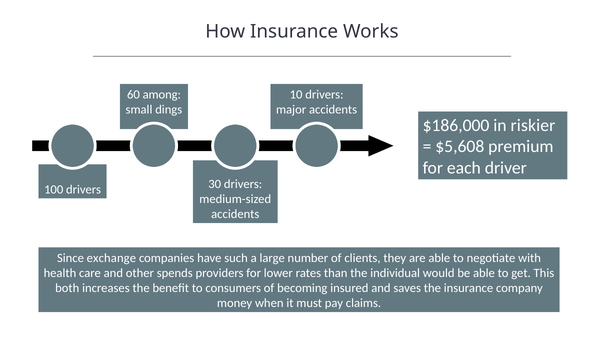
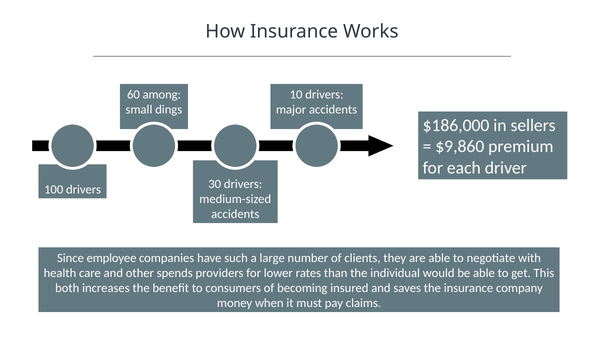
riskier: riskier -> sellers (533, 126)
$5,608: $5,608 -> $9,860 (460, 147)
exchange: exchange -> employee (112, 259)
